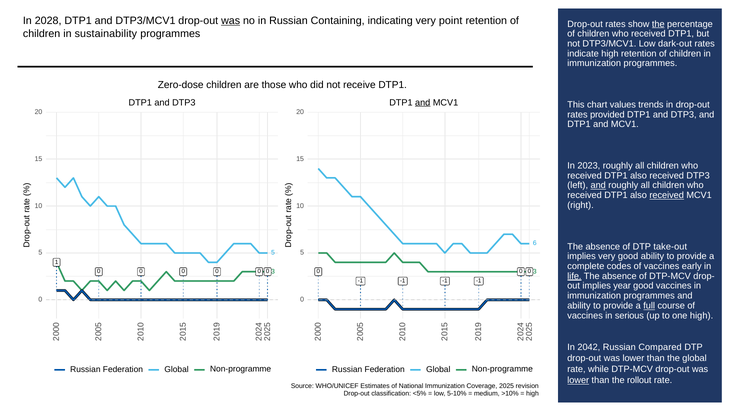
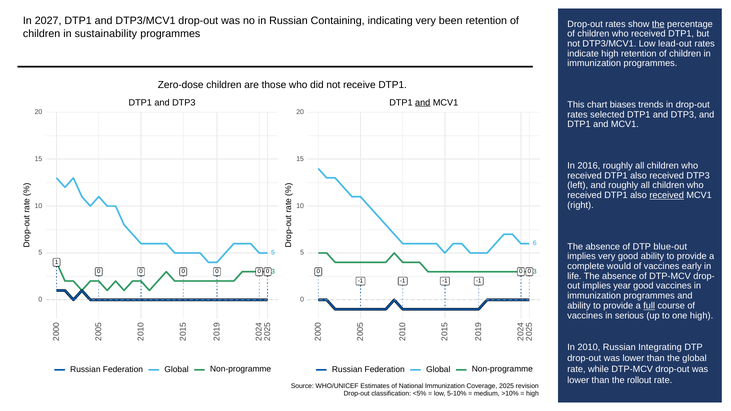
2028: 2028 -> 2027 (48, 21)
was underline: present -> none (231, 21)
point: point -> been (451, 21)
dark-out: dark-out -> lead-out (675, 44)
values: values -> biases (623, 105)
provided: provided -> selected (607, 115)
2023: 2023 -> 2016 (589, 166)
and underline: present -> none (598, 186)
take-out: take-out -> blue-out (670, 247)
codes: codes -> would (619, 266)
life underline: present -> none (574, 276)
2042: 2042 -> 2010 (589, 347)
Compared: Compared -> Integrating (660, 347)
lower underline: present -> none (578, 380)
